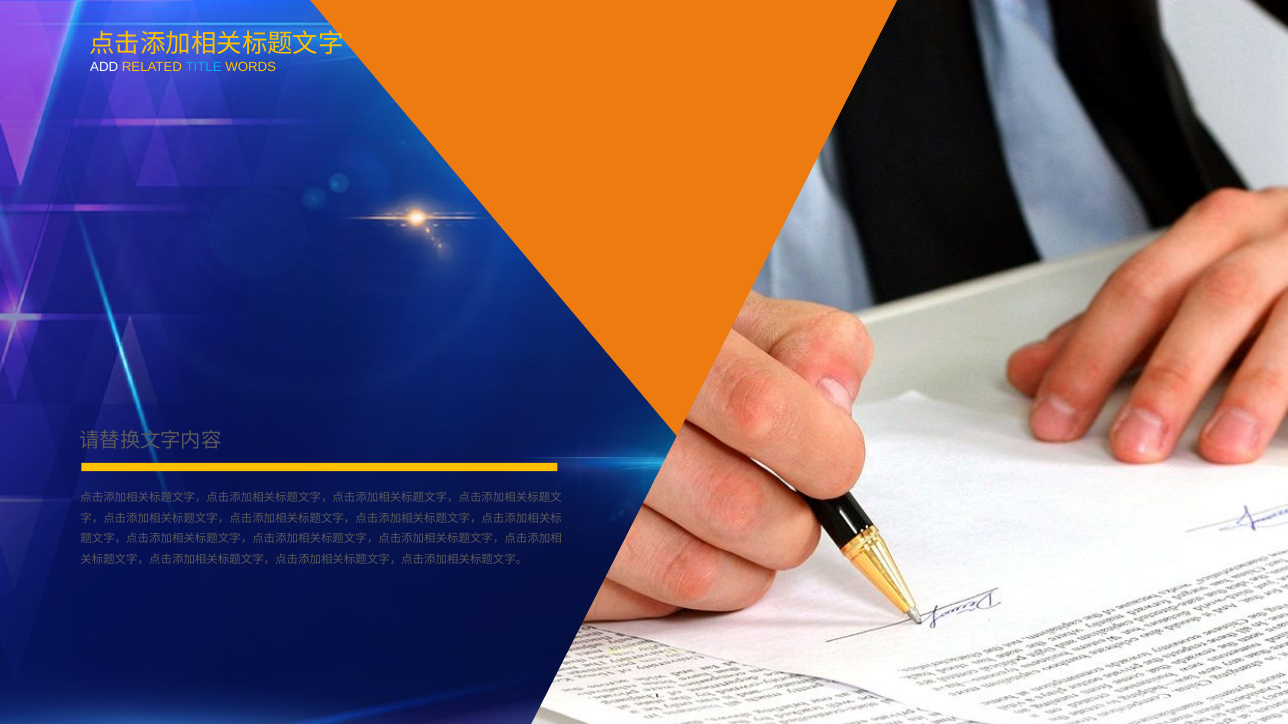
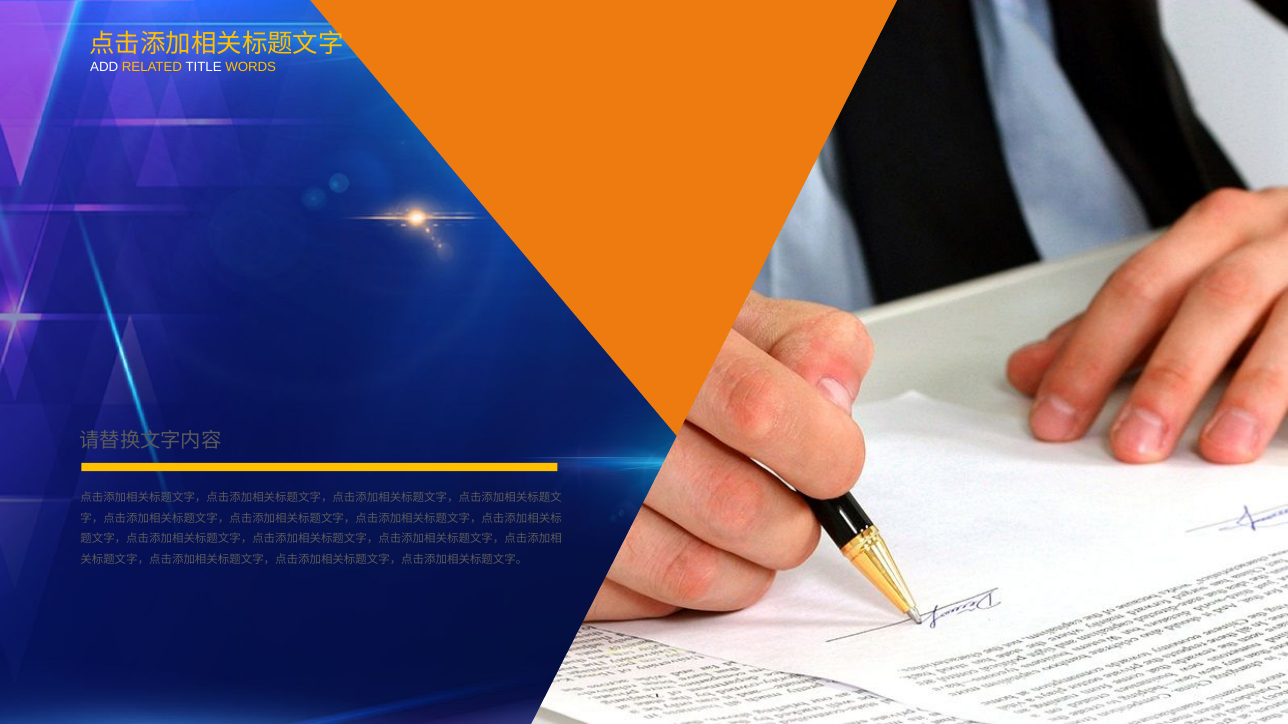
TITLE colour: light blue -> white (204, 68)
